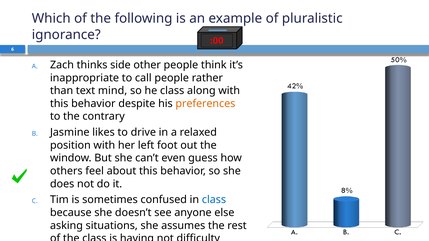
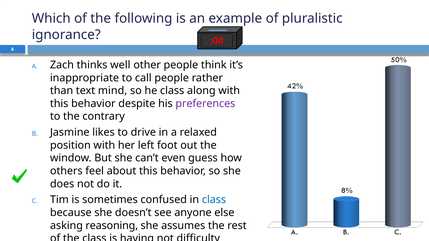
side: side -> well (120, 65)
preferences colour: orange -> purple (205, 104)
situations: situations -> reasoning (112, 226)
